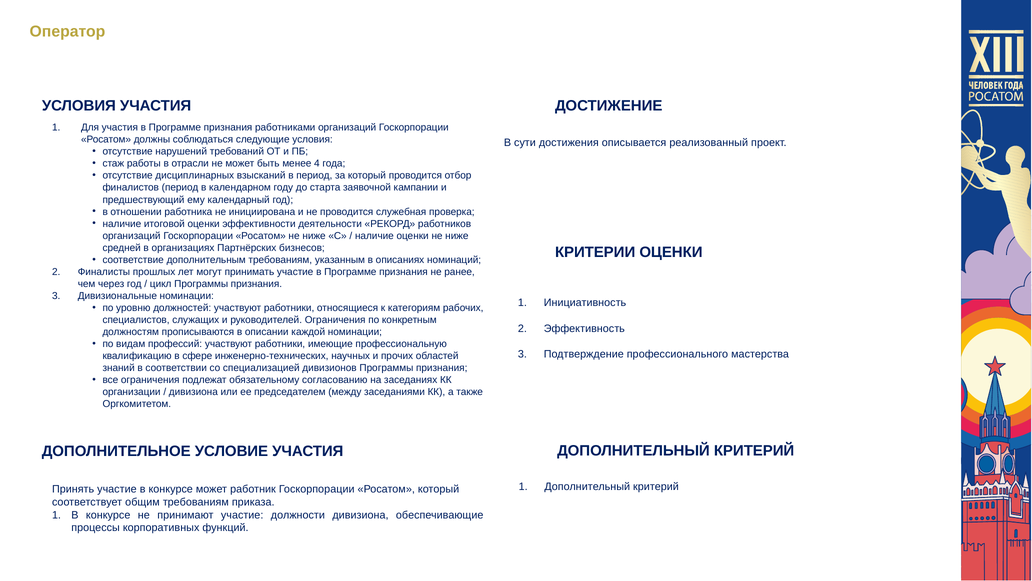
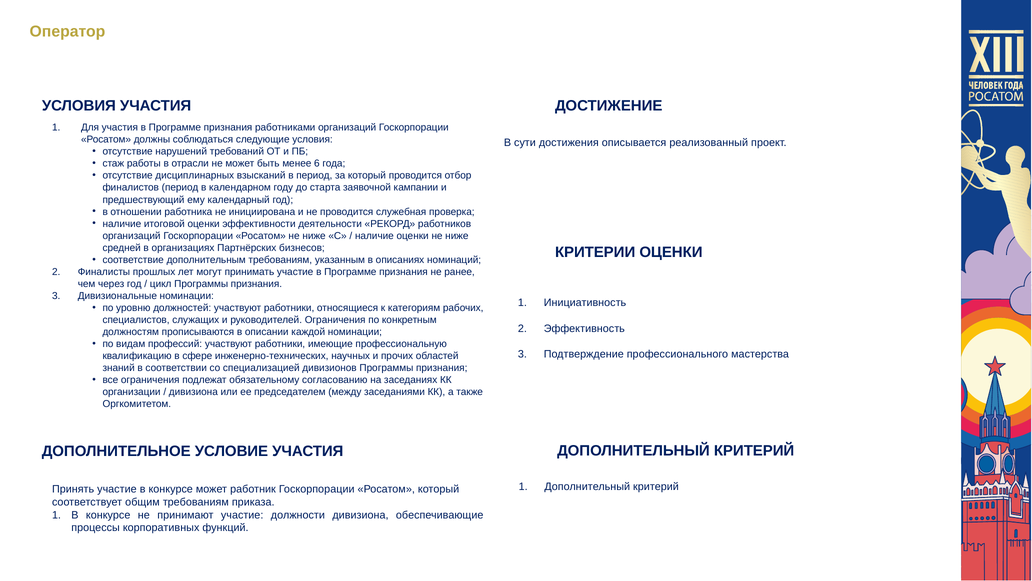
4: 4 -> 6 (317, 163)
